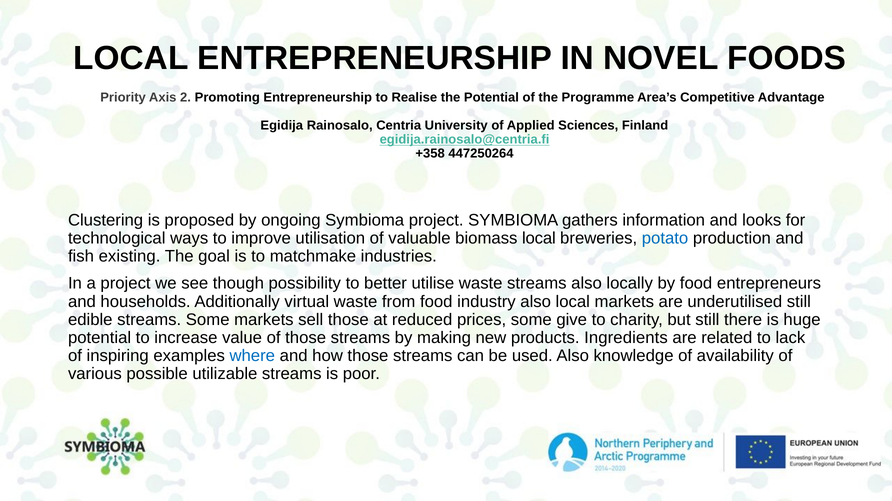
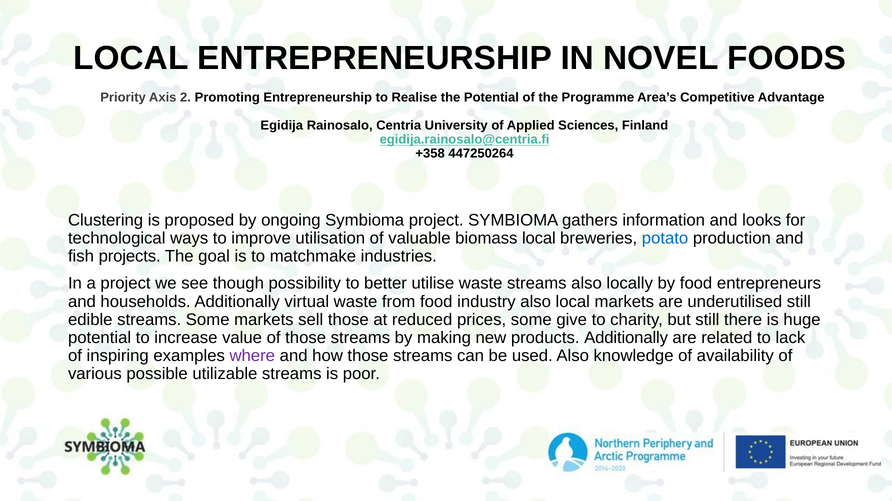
existing: existing -> projects (130, 257)
products Ingredients: Ingredients -> Additionally (626, 338)
where colour: blue -> purple (252, 356)
